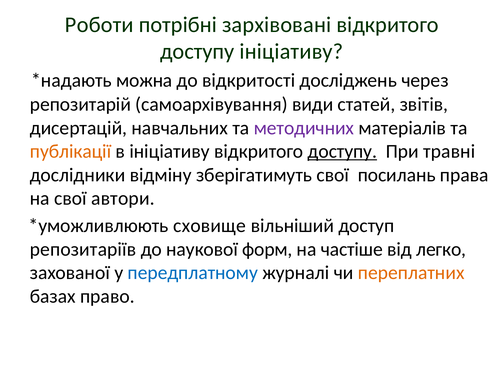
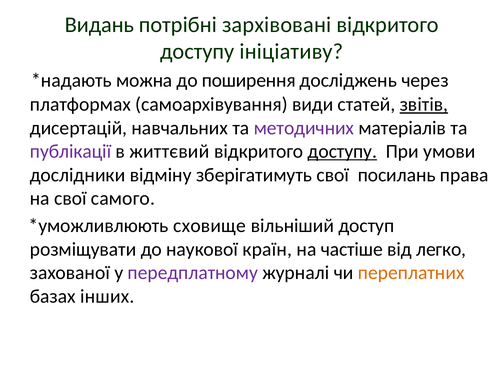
Роботи: Роботи -> Видань (100, 25)
відкритості: відкритості -> поширення (249, 80)
репозитарій: репозитарій -> платформах (80, 105)
звітів underline: none -> present (424, 105)
публікації colour: orange -> purple (71, 151)
в ініціативу: ініціативу -> життєвий (169, 151)
травні: травні -> умови (449, 151)
автори: автори -> самого (123, 198)
репозитаріїв: репозитаріїв -> розміщувати (83, 249)
форм: форм -> країн (267, 249)
передплатному colour: blue -> purple (193, 273)
право: право -> інших (107, 296)
